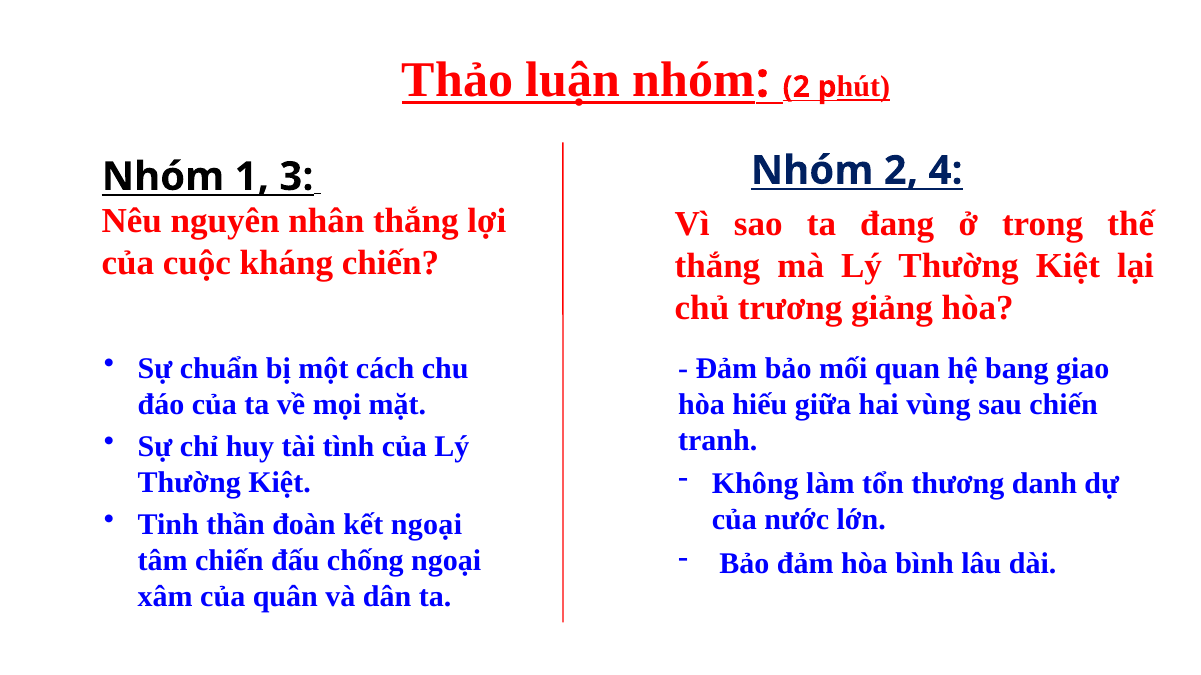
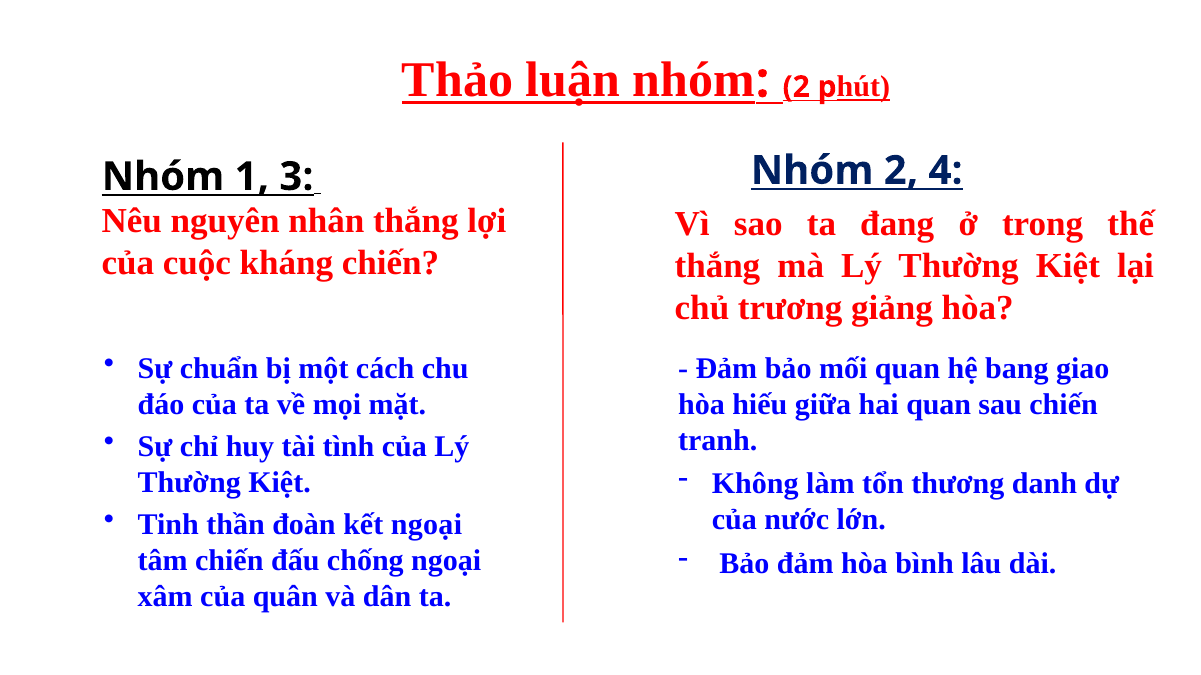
hai vùng: vùng -> quan (939, 405)
